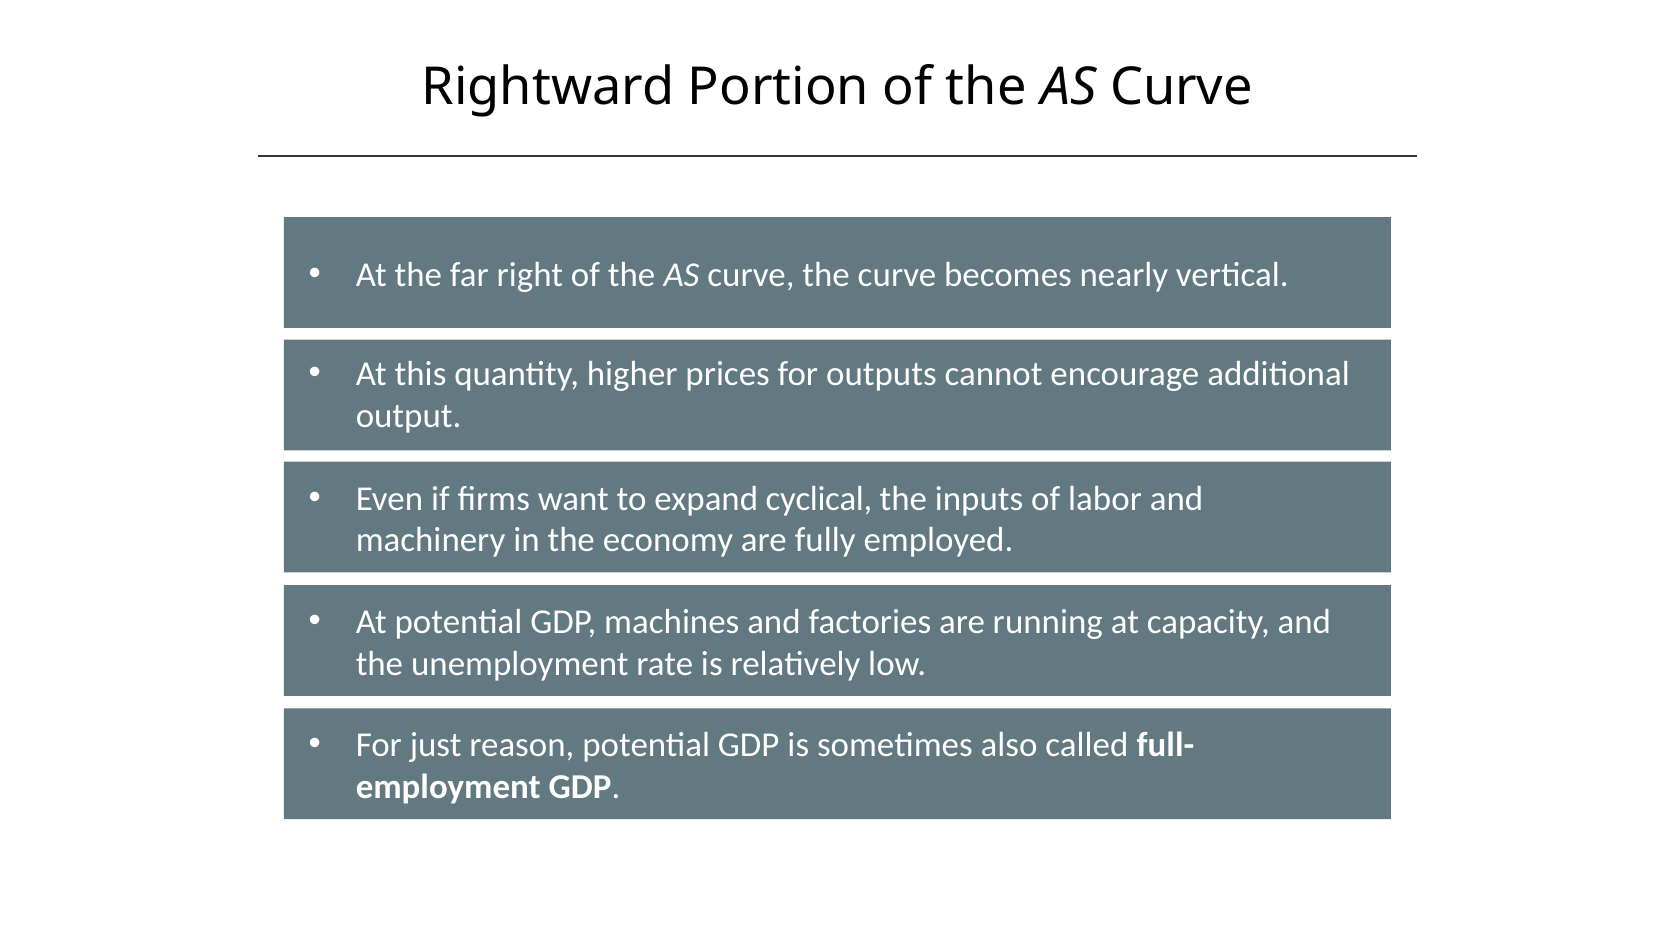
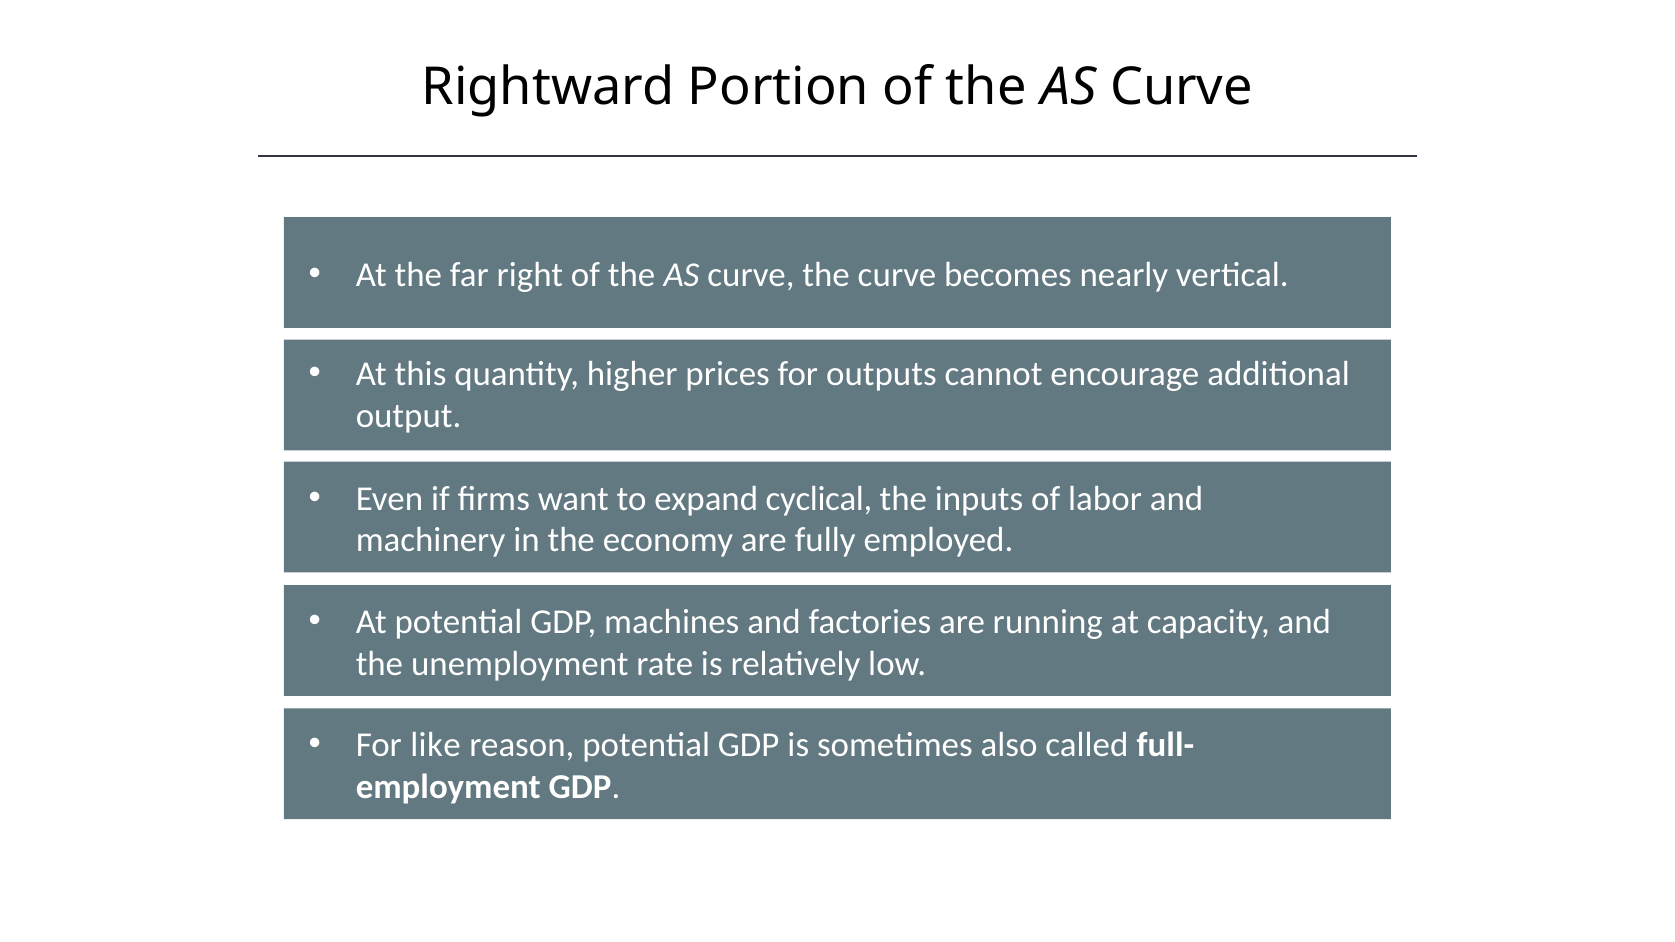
just: just -> like (435, 745)
